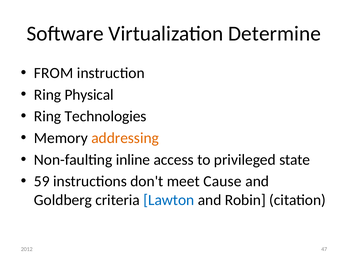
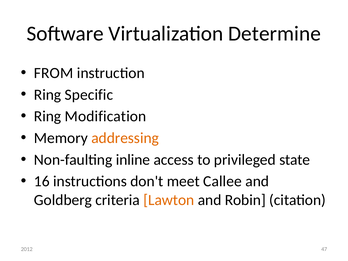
Physical: Physical -> Specific (89, 95)
Technologies: Technologies -> Modification (106, 116)
59: 59 -> 16 (42, 181)
Cause: Cause -> Callee (223, 181)
Lawton colour: blue -> orange (169, 200)
